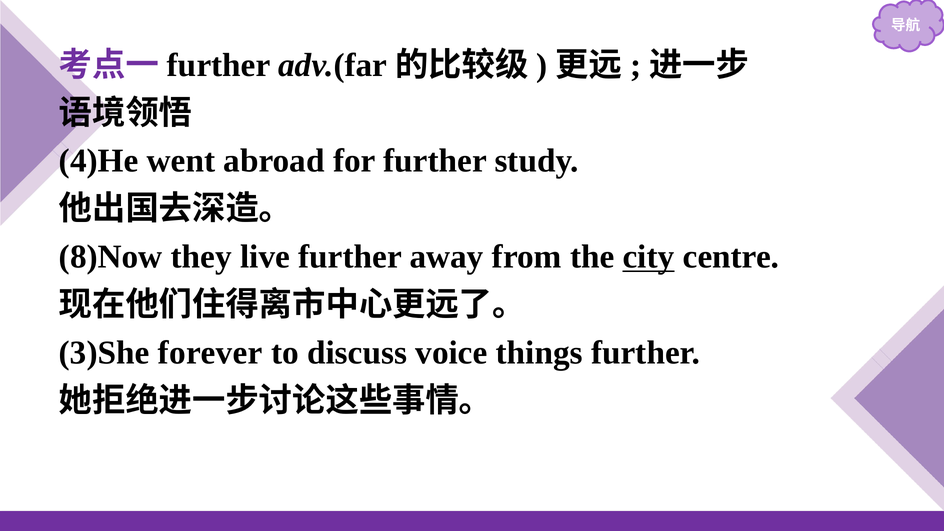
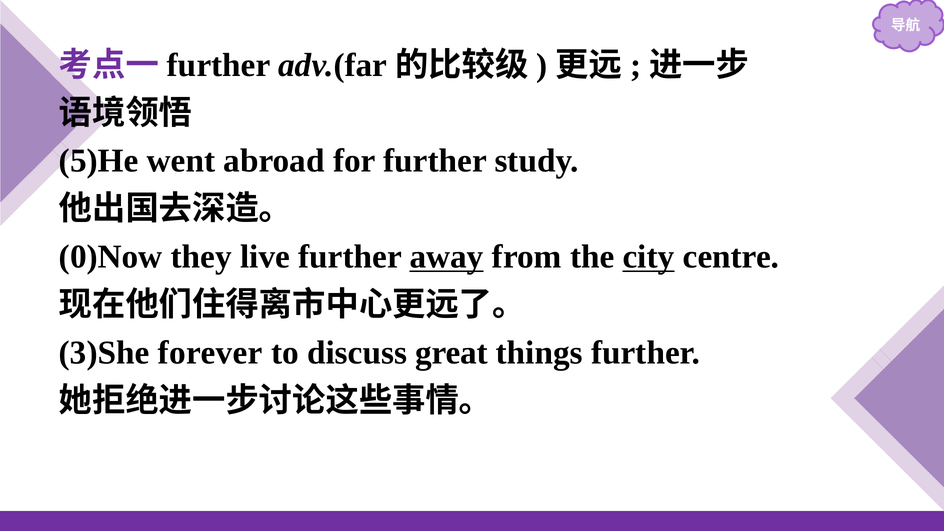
4)He: 4)He -> 5)He (99, 161)
8)Now: 8)Now -> 0)Now (111, 257)
away underline: none -> present (447, 257)
voice: voice -> great (452, 353)
